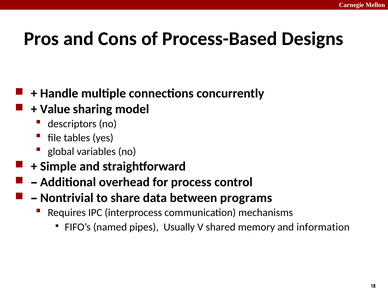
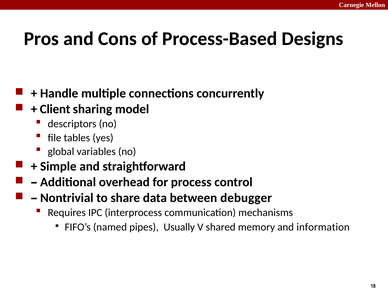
Value: Value -> Client (55, 109)
programs: programs -> debugger (246, 198)
